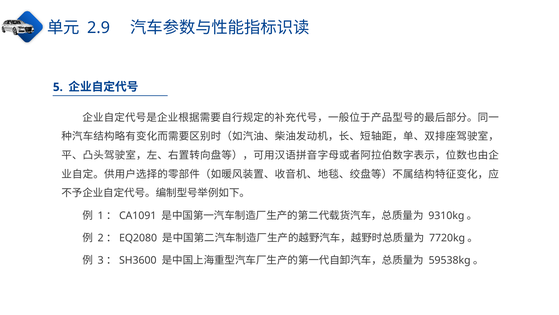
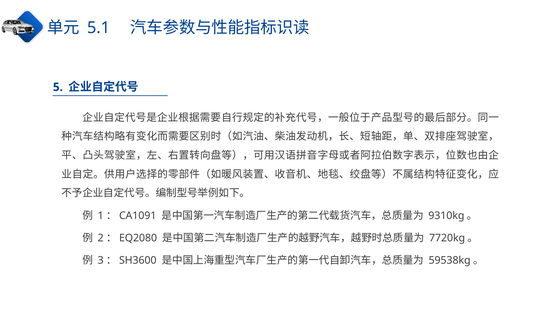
2.9: 2.9 -> 5.1 (99, 28)
